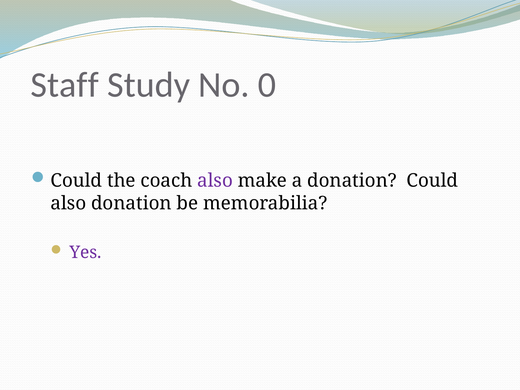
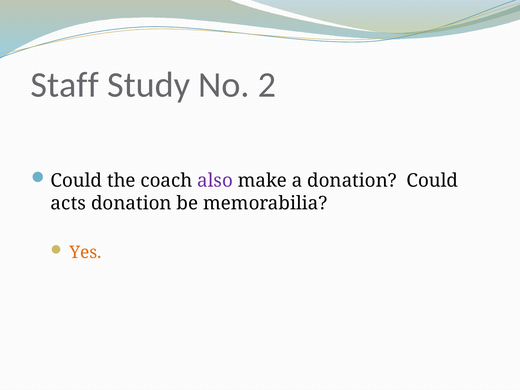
0: 0 -> 2 (267, 85)
also: also -> acts (68, 203)
Yes colour: purple -> orange (86, 252)
